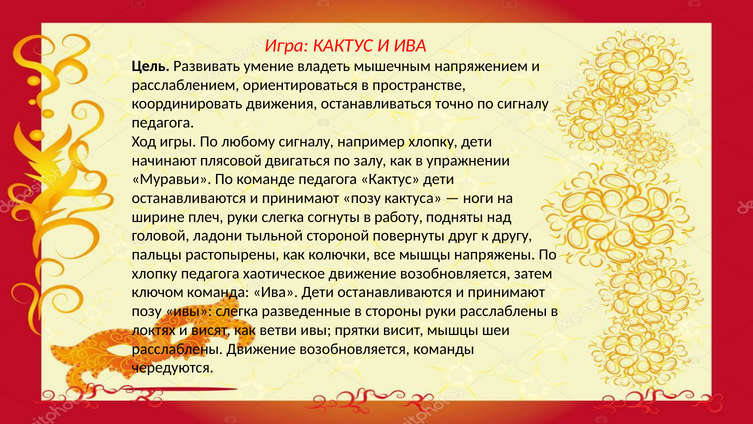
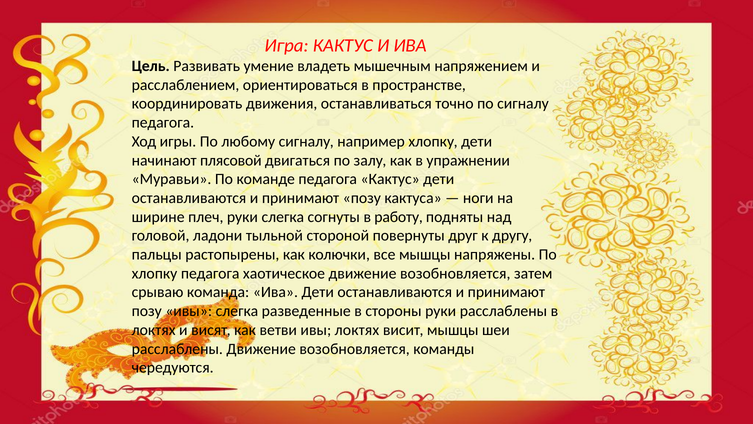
ключом: ключом -> срываю (158, 292)
ивы прятки: прятки -> локтях (357, 330)
